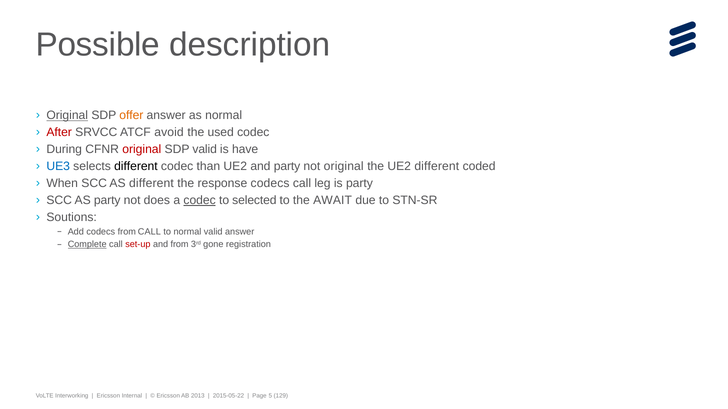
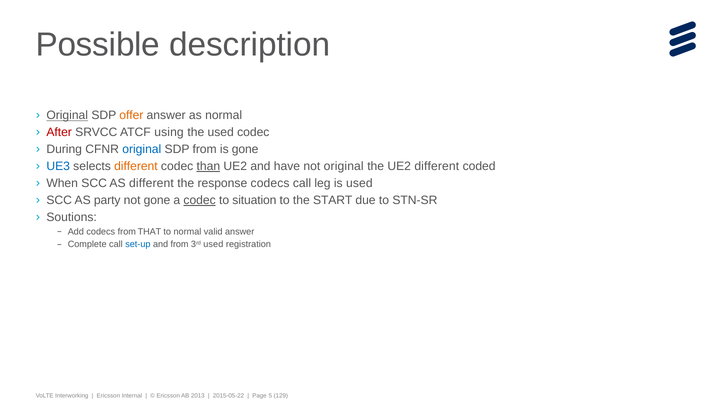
avoid: avoid -> using (169, 133)
original colour: red -> blue (142, 150)
SDP valid: valid -> from (205, 150)
is have: have -> gone (245, 150)
different colour: black -> orange (136, 167)
than underline: none -> present (208, 167)
and party: party -> have (287, 167)
is party: party -> used (359, 184)
not does: does -> gone (157, 201)
selected: selected -> situation (254, 201)
AWAIT: AWAIT -> START (333, 201)
from CALL: CALL -> THAT (149, 232)
Complete underline: present -> none (87, 245)
set-up colour: red -> blue (138, 245)
3rd gone: gone -> used (213, 245)
